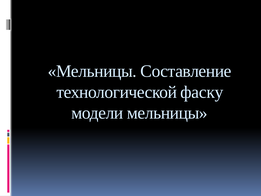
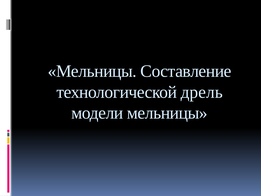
фаску: фаску -> дрель (202, 92)
